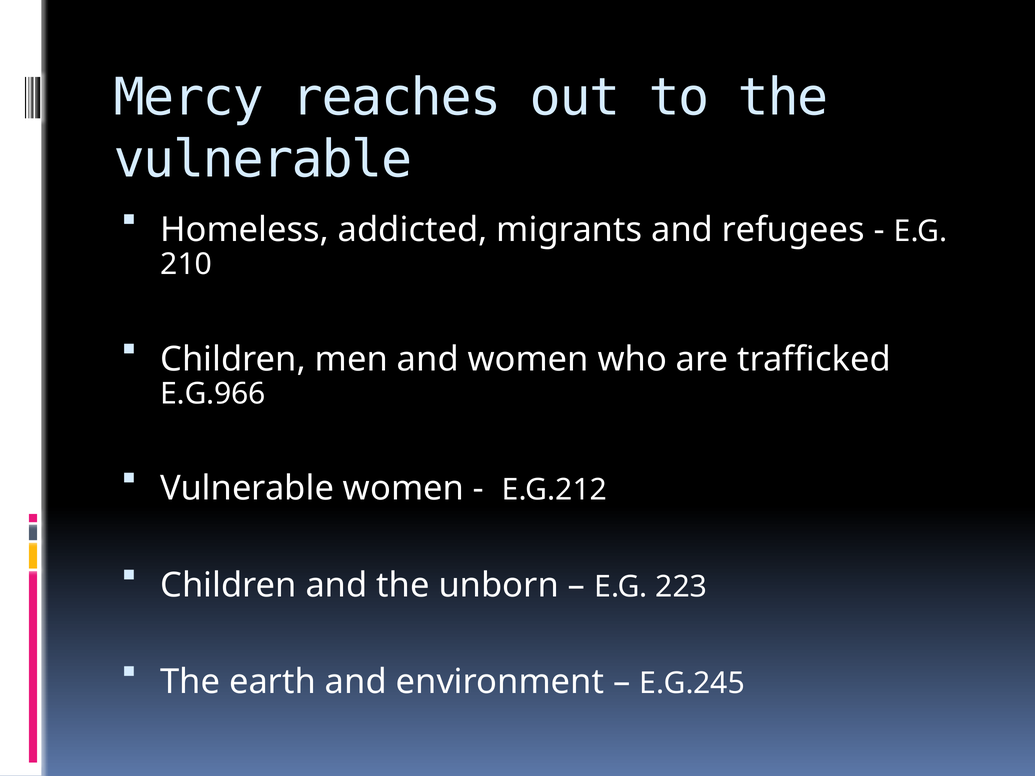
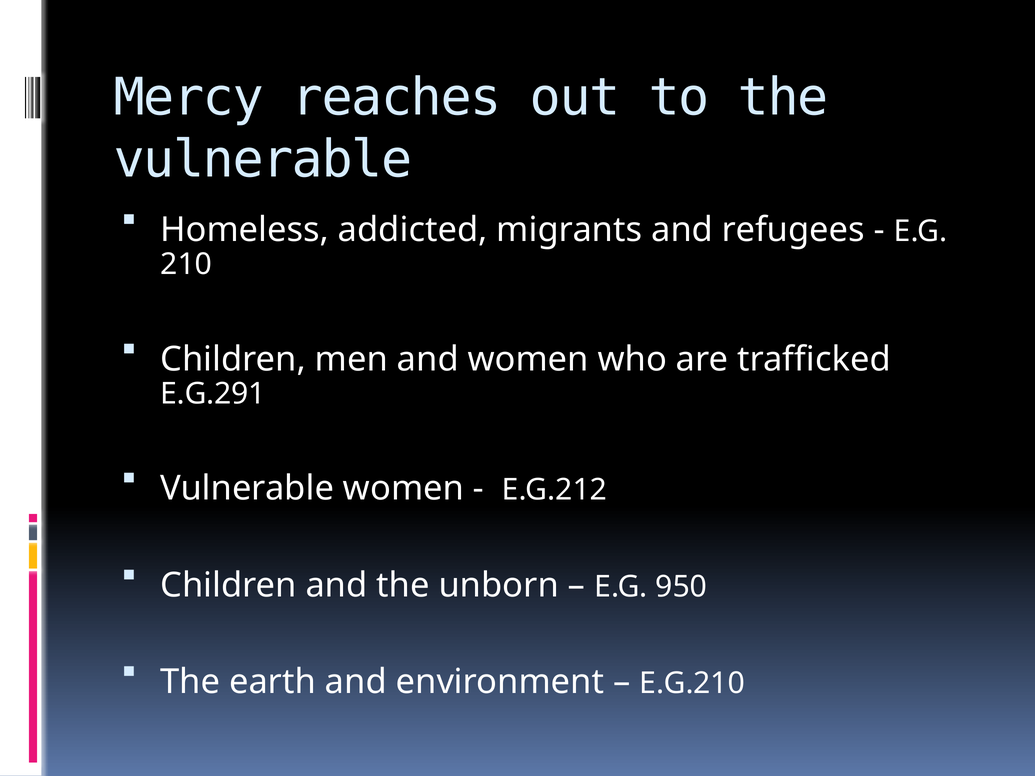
E.G.966: E.G.966 -> E.G.291 (213, 394)
223: 223 -> 950 (681, 587)
E.G.245: E.G.245 -> E.G.210 (692, 684)
